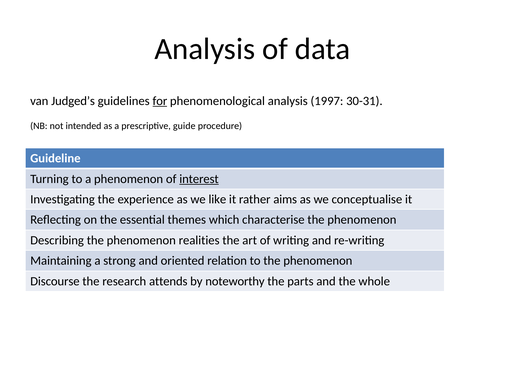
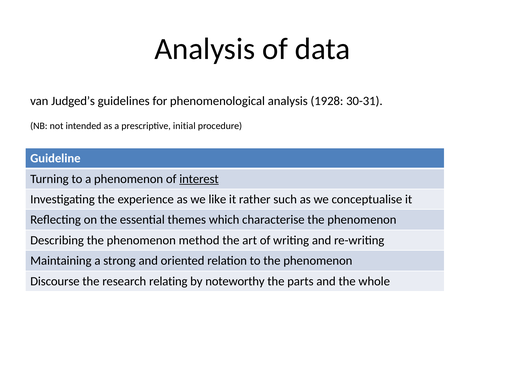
for underline: present -> none (160, 101)
1997: 1997 -> 1928 (327, 101)
guide: guide -> initial (184, 126)
aims: aims -> such (285, 199)
realities: realities -> method (199, 240)
attends: attends -> relating (168, 281)
